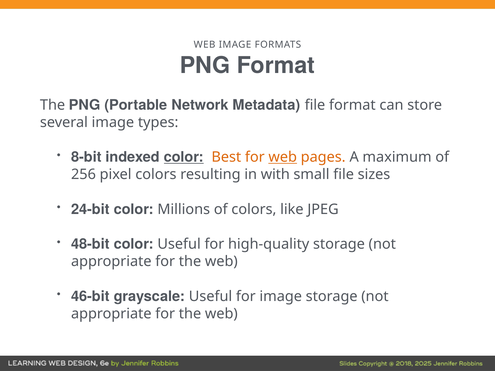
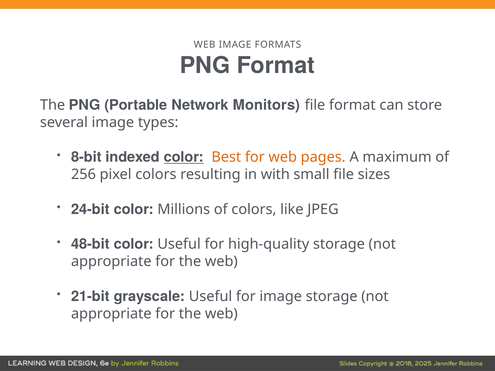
Metadata: Metadata -> Monitors (266, 105)
web underline: present -> none (283, 157)
46-bit: 46-bit -> 21-bit (90, 296)
